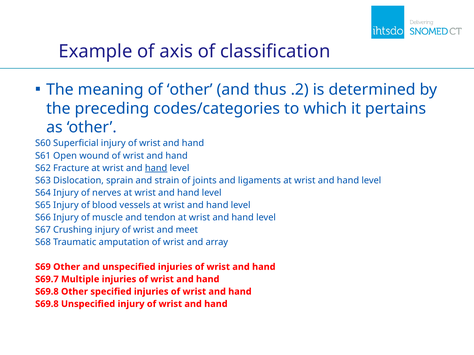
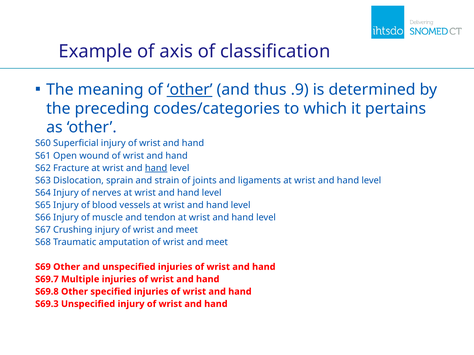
other underline: none -> present (190, 90)
.2: .2 -> .9 (300, 90)
array: array -> meet (217, 242)
S69.8: S69.8 -> S69.3 (47, 304)
